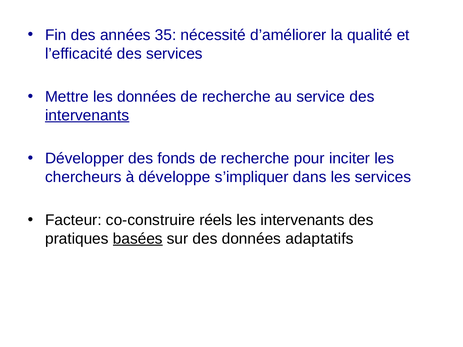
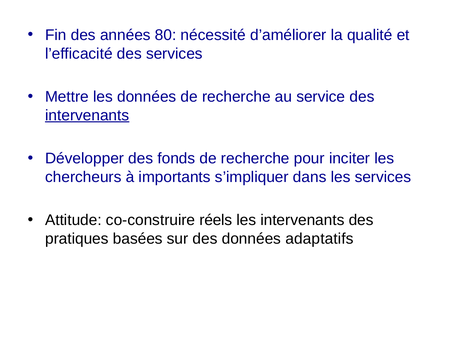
35: 35 -> 80 (166, 35)
développe: développe -> importants (175, 177)
Facteur: Facteur -> Attitude (73, 220)
basées underline: present -> none (138, 239)
